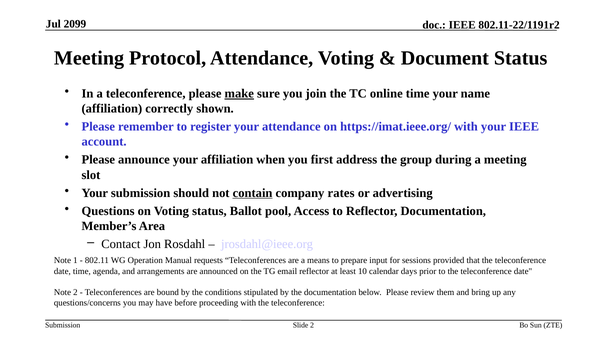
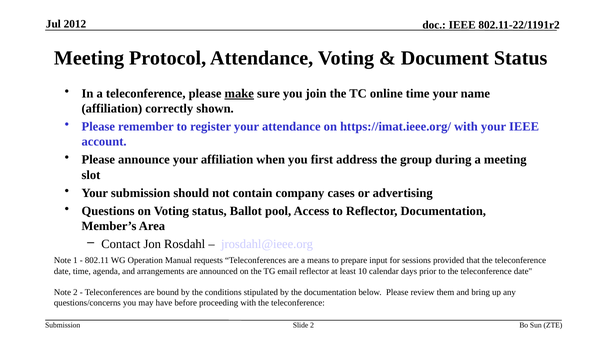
2099: 2099 -> 2012 (75, 24)
contain underline: present -> none (253, 193)
rates: rates -> cases (341, 193)
